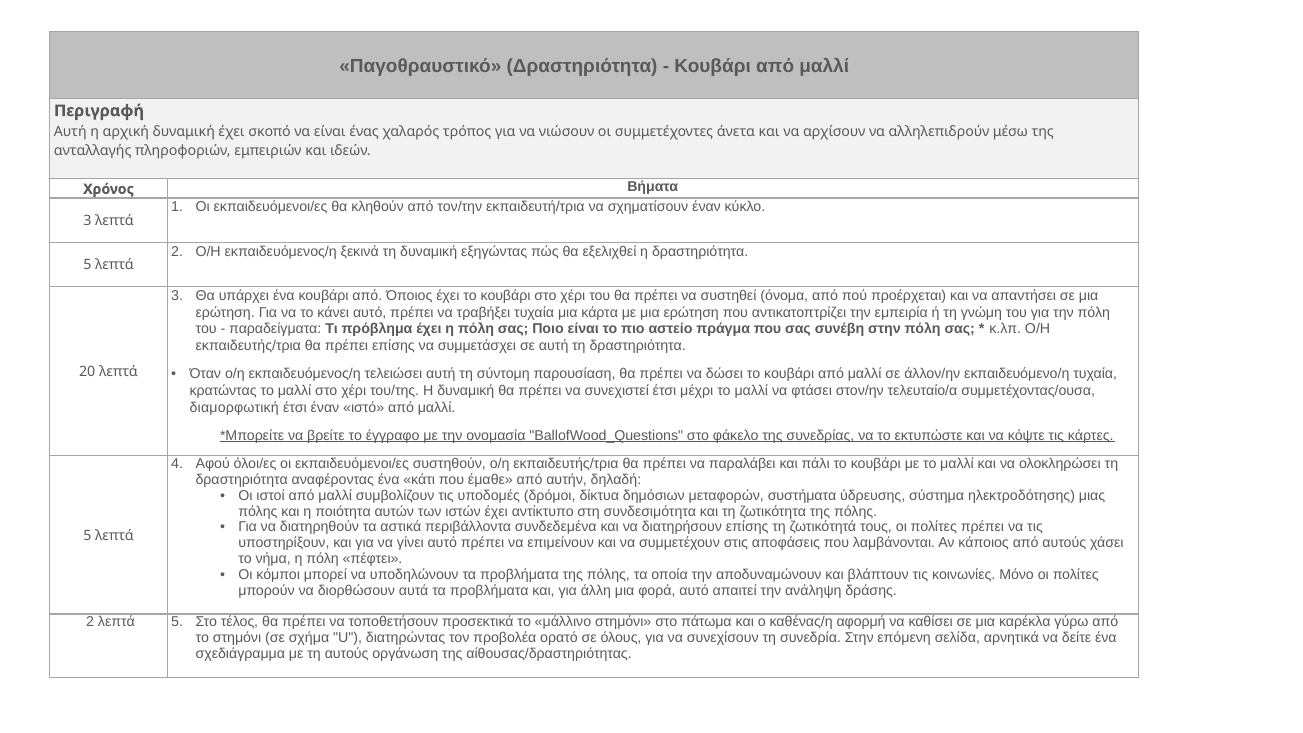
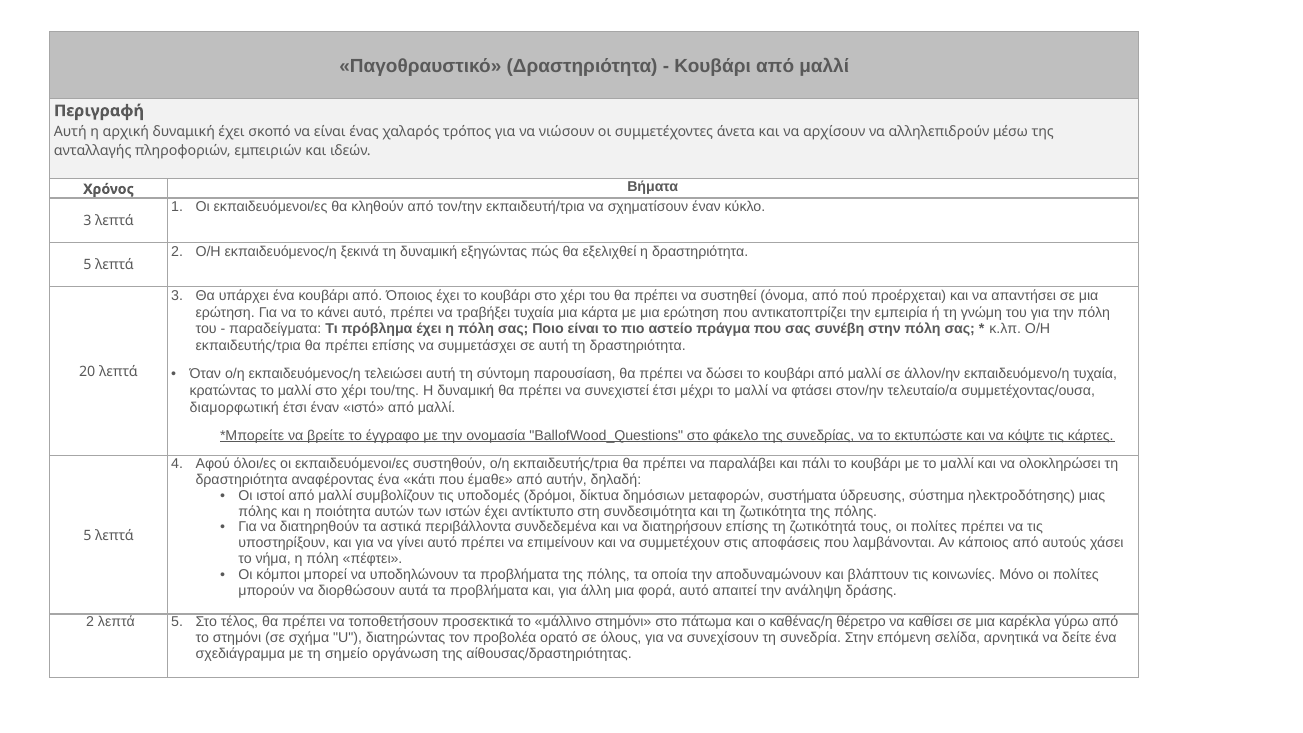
αφορμή: αφορμή -> θέρετρο (861, 622)
τη αυτούς: αυτούς -> σημείο (347, 654)
